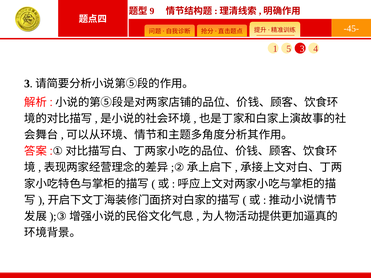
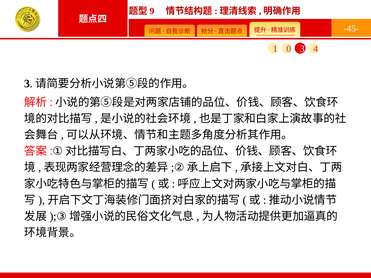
5: 5 -> 0 (289, 49)
